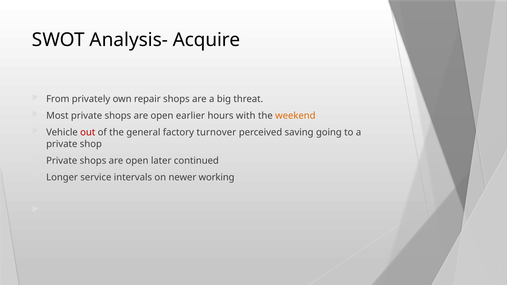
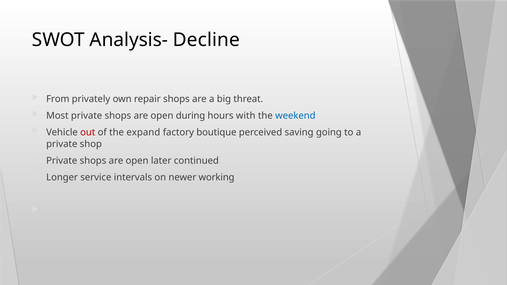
Acquire: Acquire -> Decline (206, 40)
earlier: earlier -> during (191, 116)
weekend colour: orange -> blue (295, 116)
general: general -> expand (143, 133)
turnover: turnover -> boutique (216, 133)
